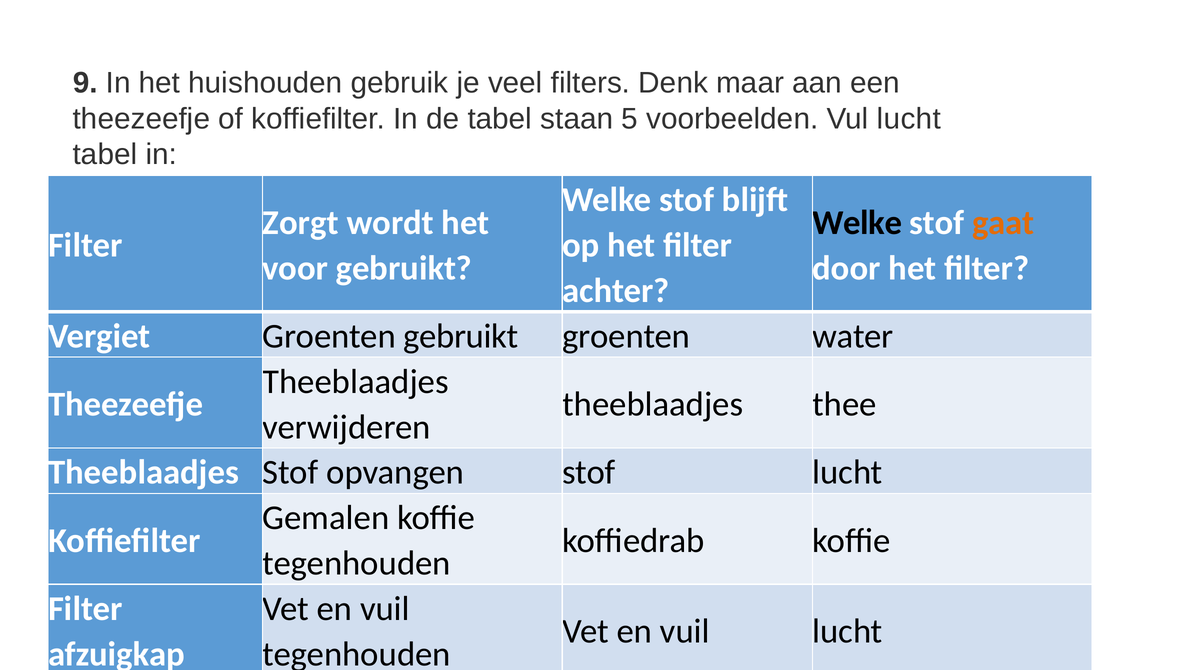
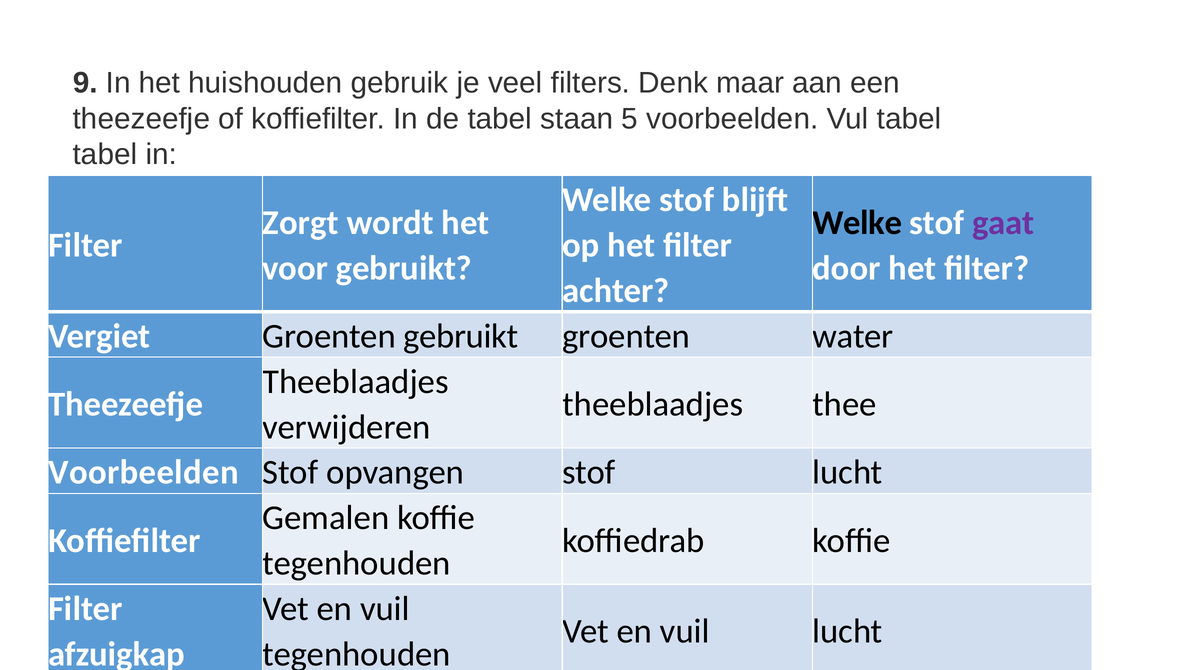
Vul lucht: lucht -> tabel (909, 119)
gaat colour: orange -> purple (1003, 223)
Theeblaadjes: Theeblaadjes -> Voorbeelden (143, 472)
